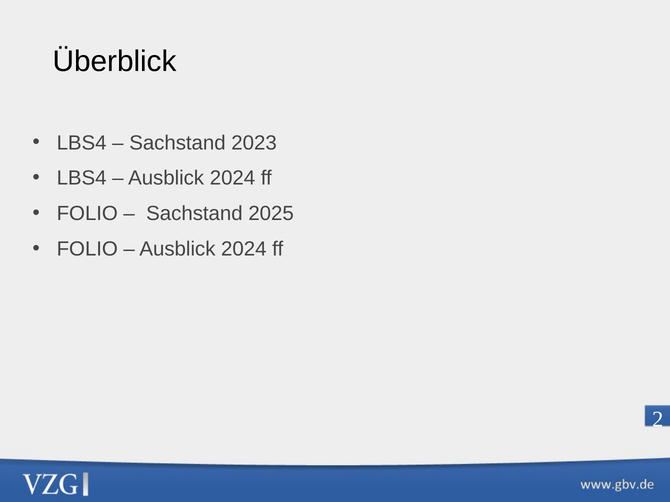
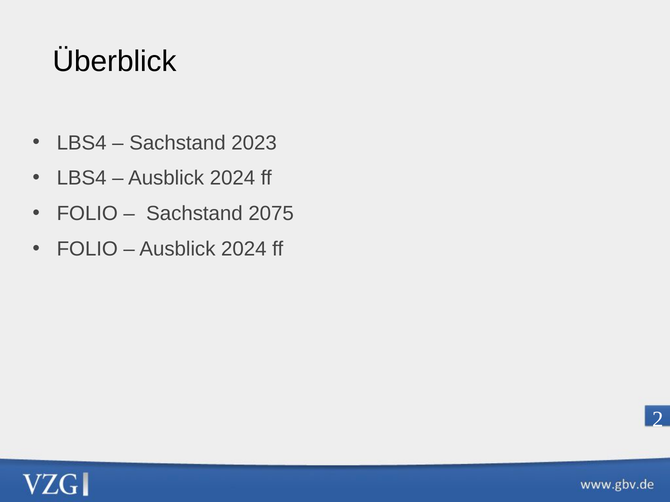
2025: 2025 -> 2075 (271, 214)
